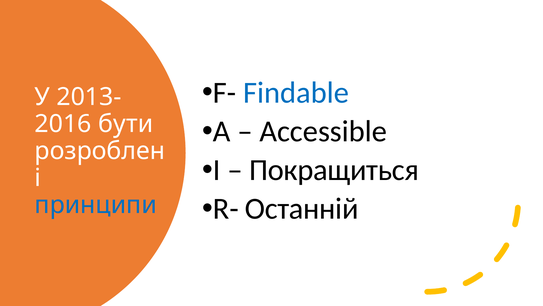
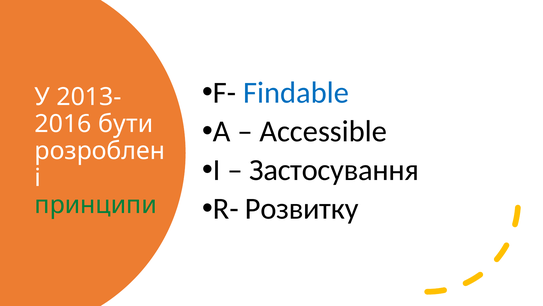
Покращиться: Покращиться -> Застосування (334, 170)
Останній: Останній -> Розвитку (302, 209)
принципи colour: blue -> green (96, 204)
